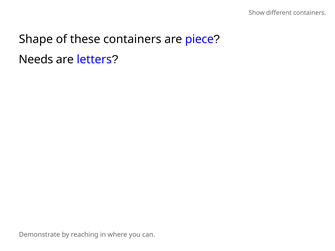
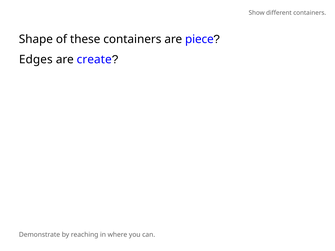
Needs: Needs -> Edges (36, 60)
letters: letters -> create (94, 60)
